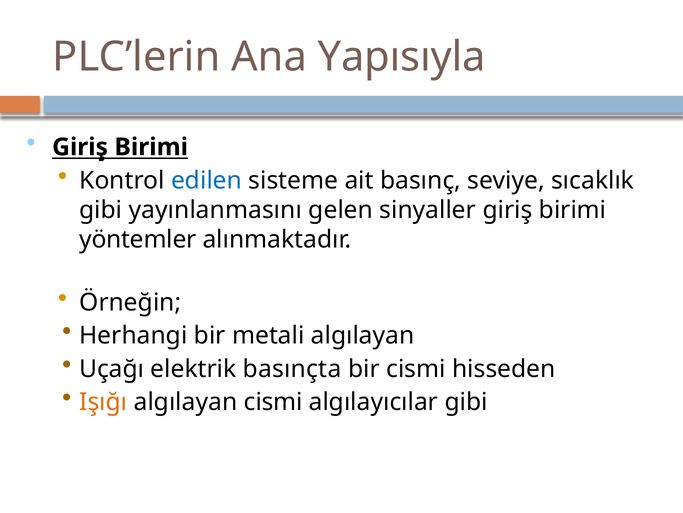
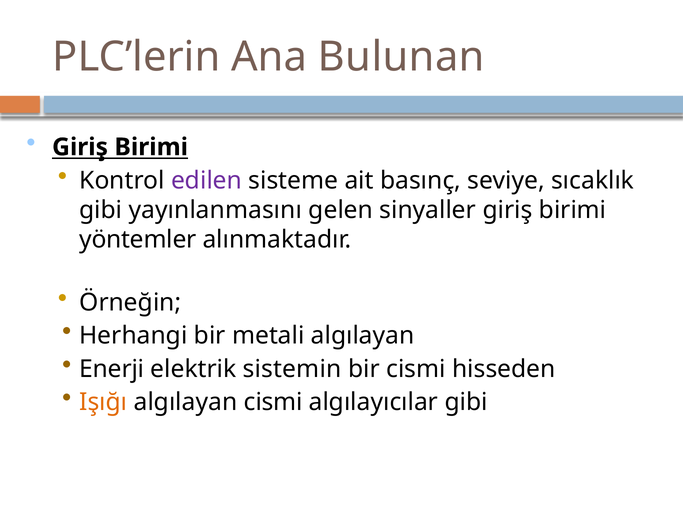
Yapısıyla: Yapısıyla -> Bulunan (401, 57)
edilen colour: blue -> purple (207, 180)
Uçağı: Uçağı -> Enerji (112, 368)
basınçta: basınçta -> sistemin (292, 368)
